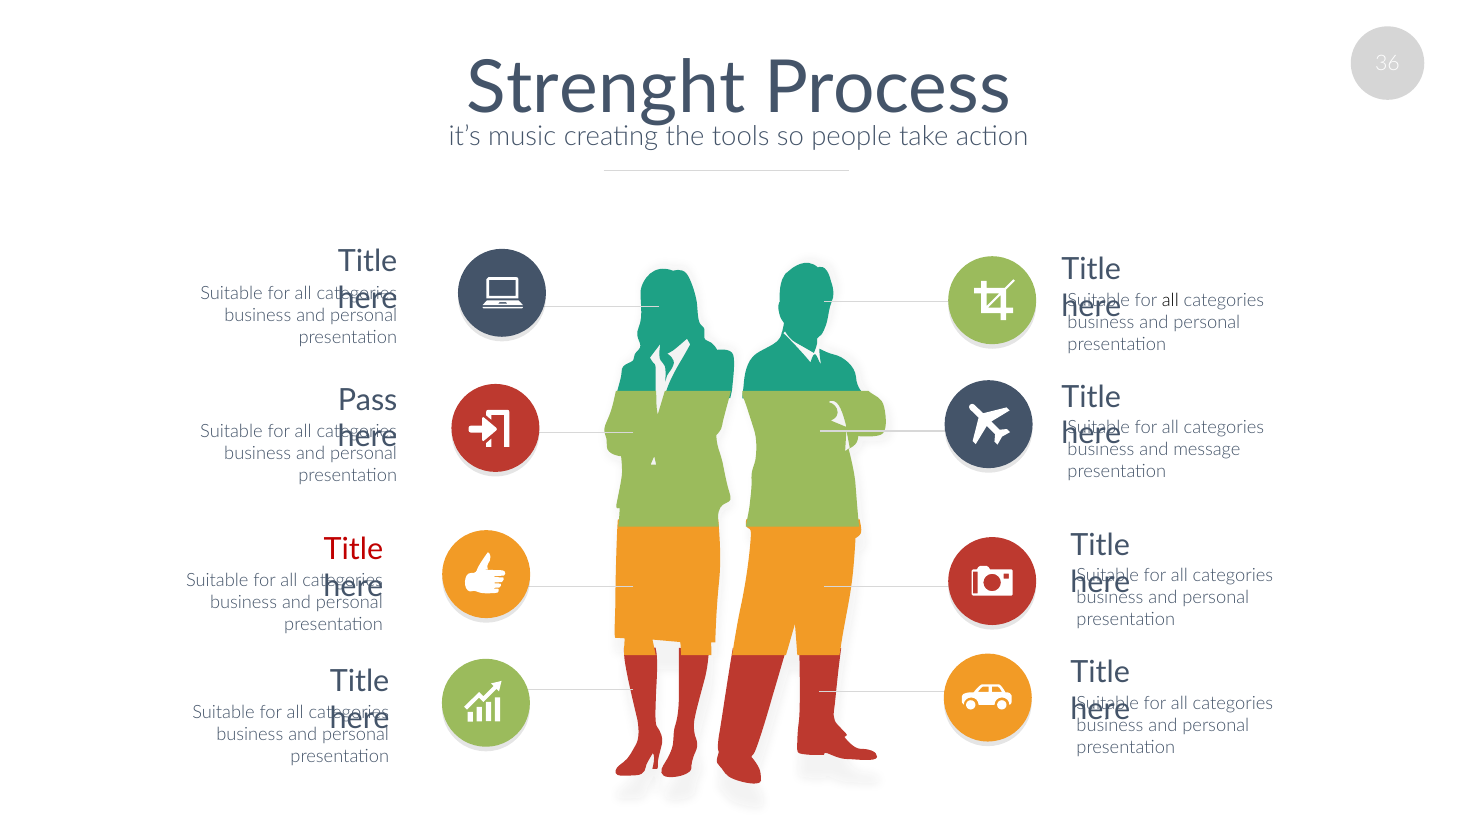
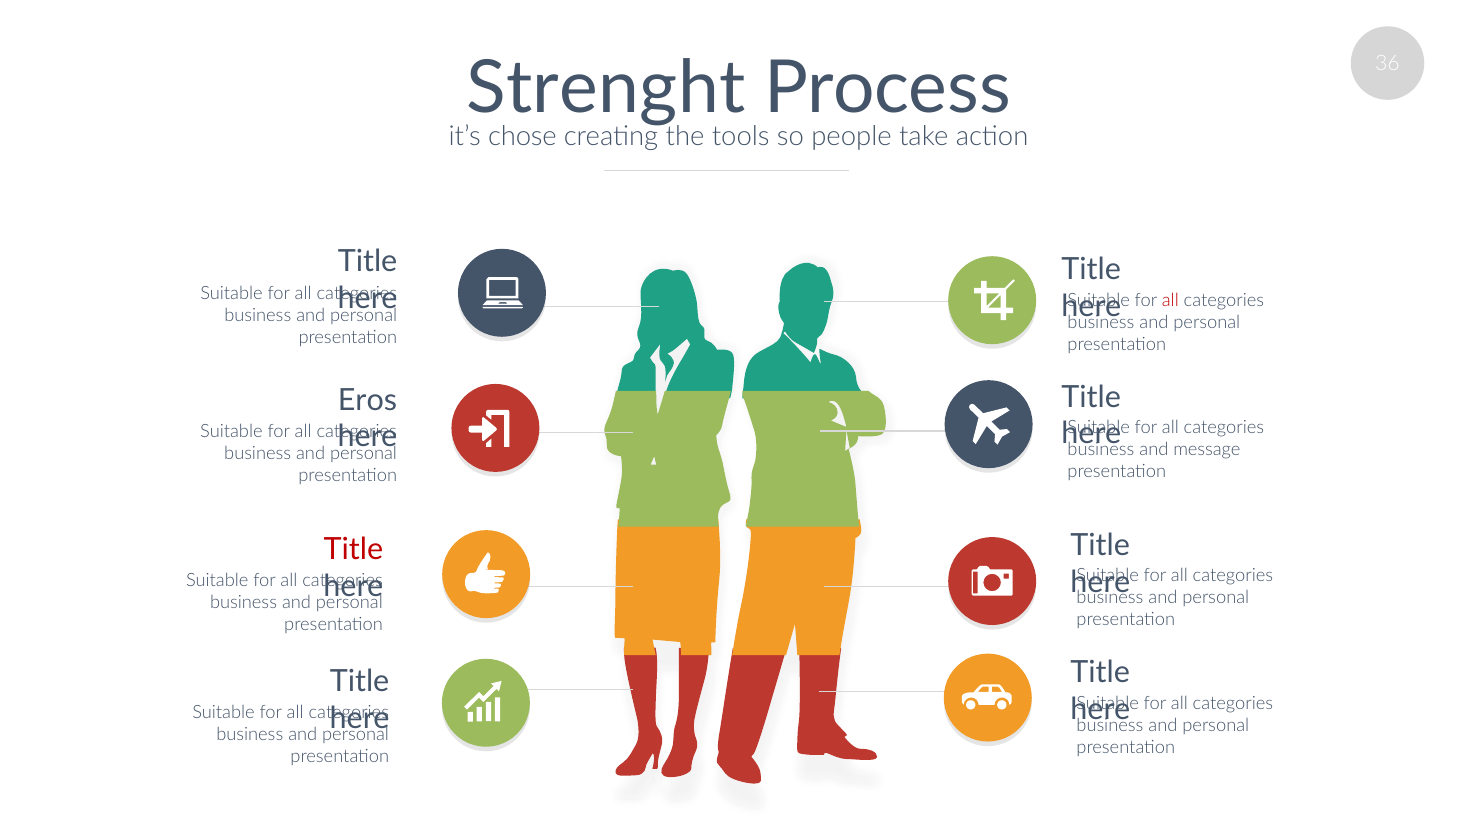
music: music -> chose (522, 137)
all colour: black -> red (1170, 300)
Pass: Pass -> Eros (367, 400)
